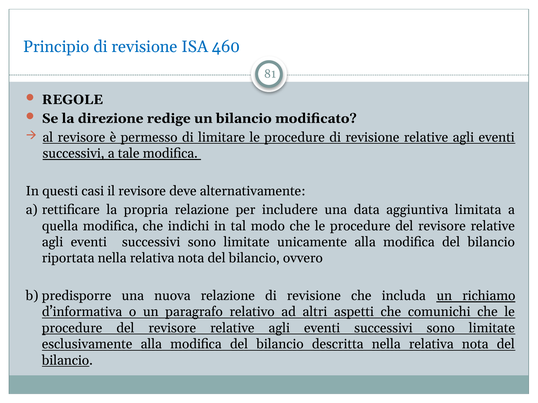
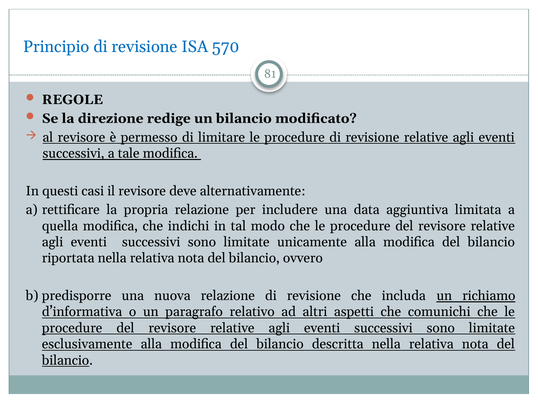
460: 460 -> 570 (226, 47)
